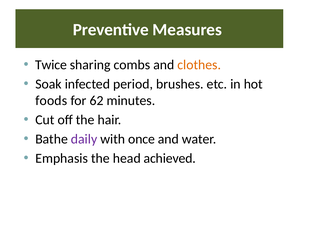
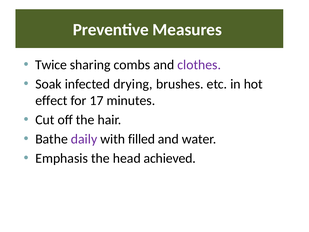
clothes colour: orange -> purple (199, 65)
period: period -> drying (133, 84)
foods: foods -> effect (51, 101)
62: 62 -> 17 (97, 101)
once: once -> filled (142, 139)
